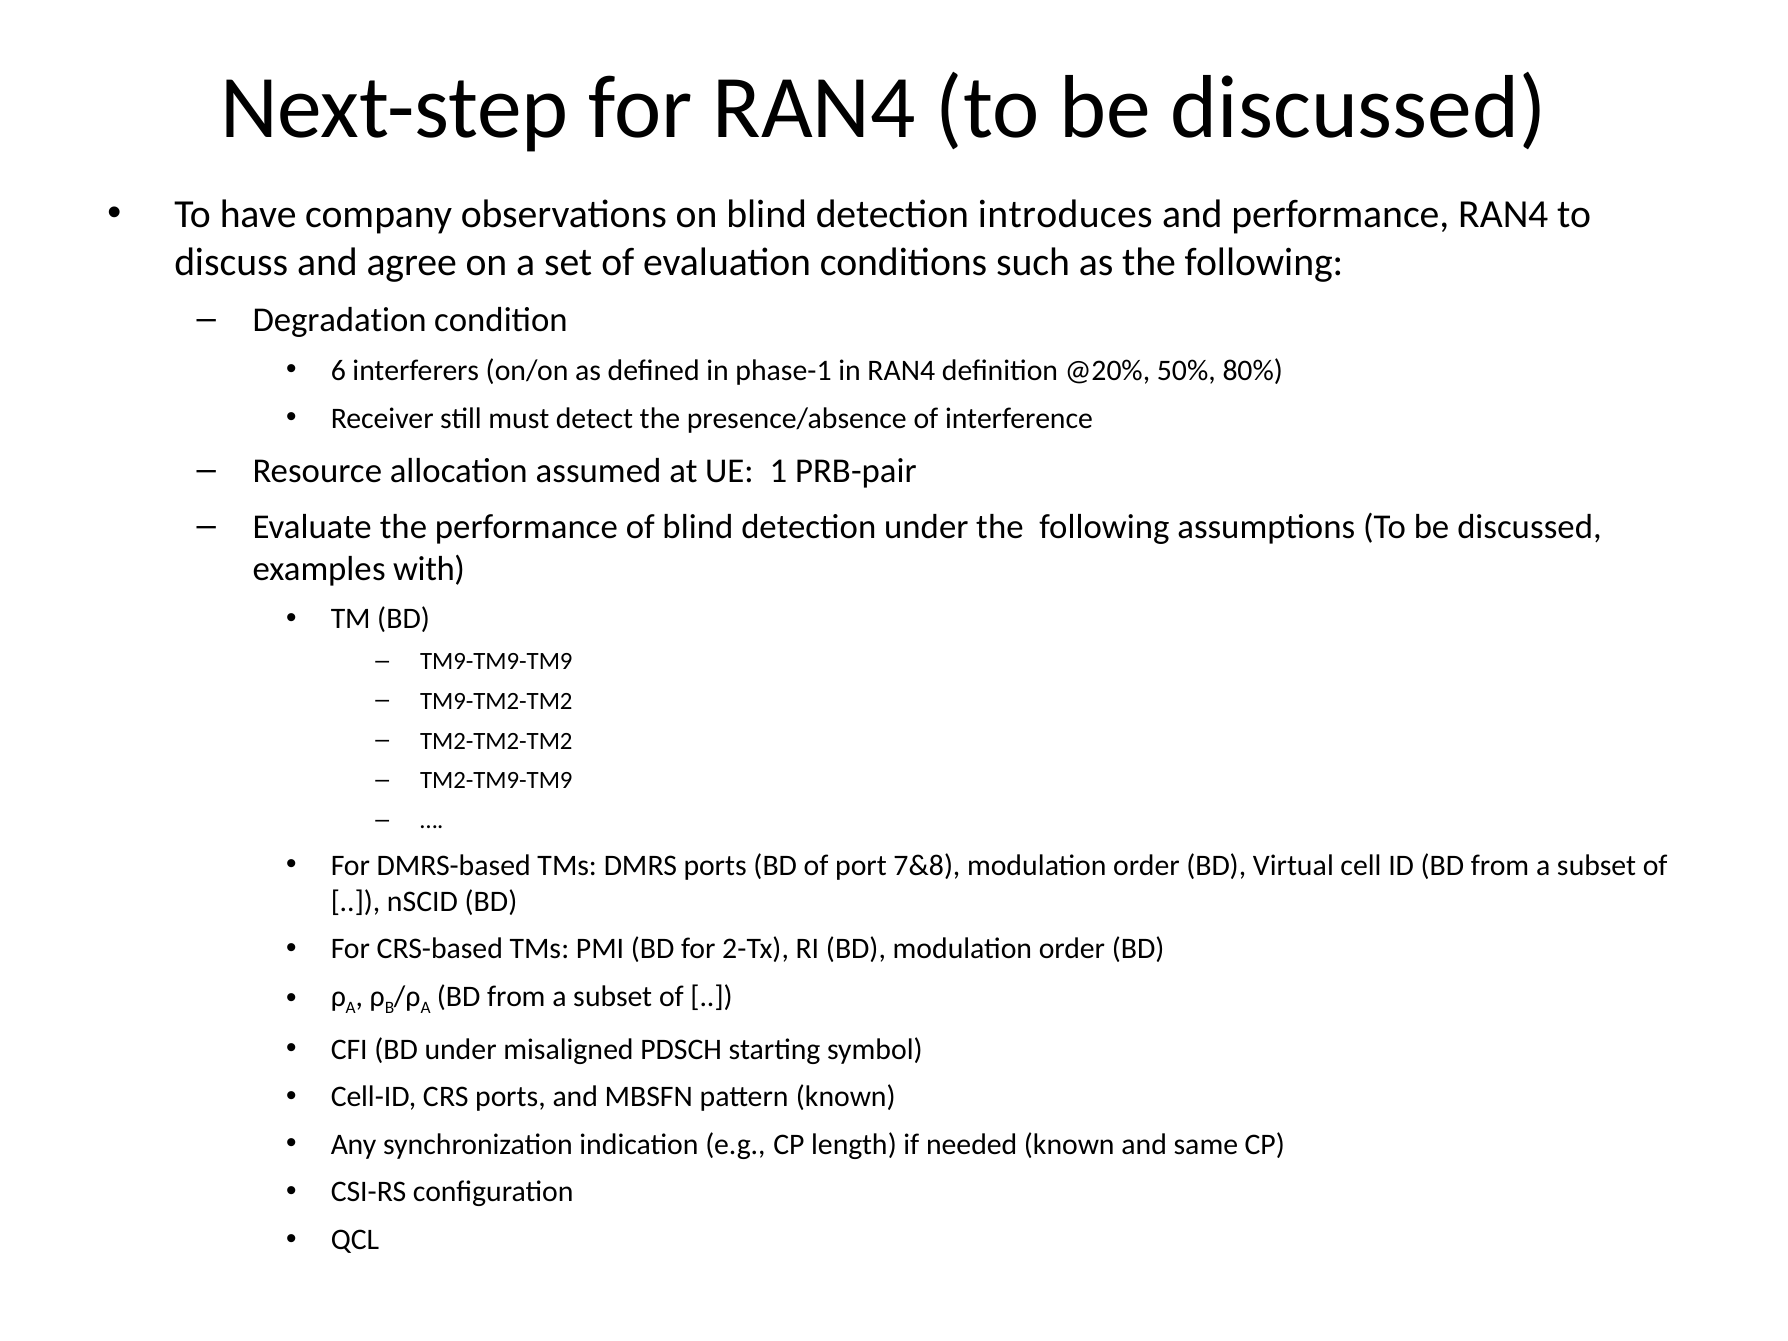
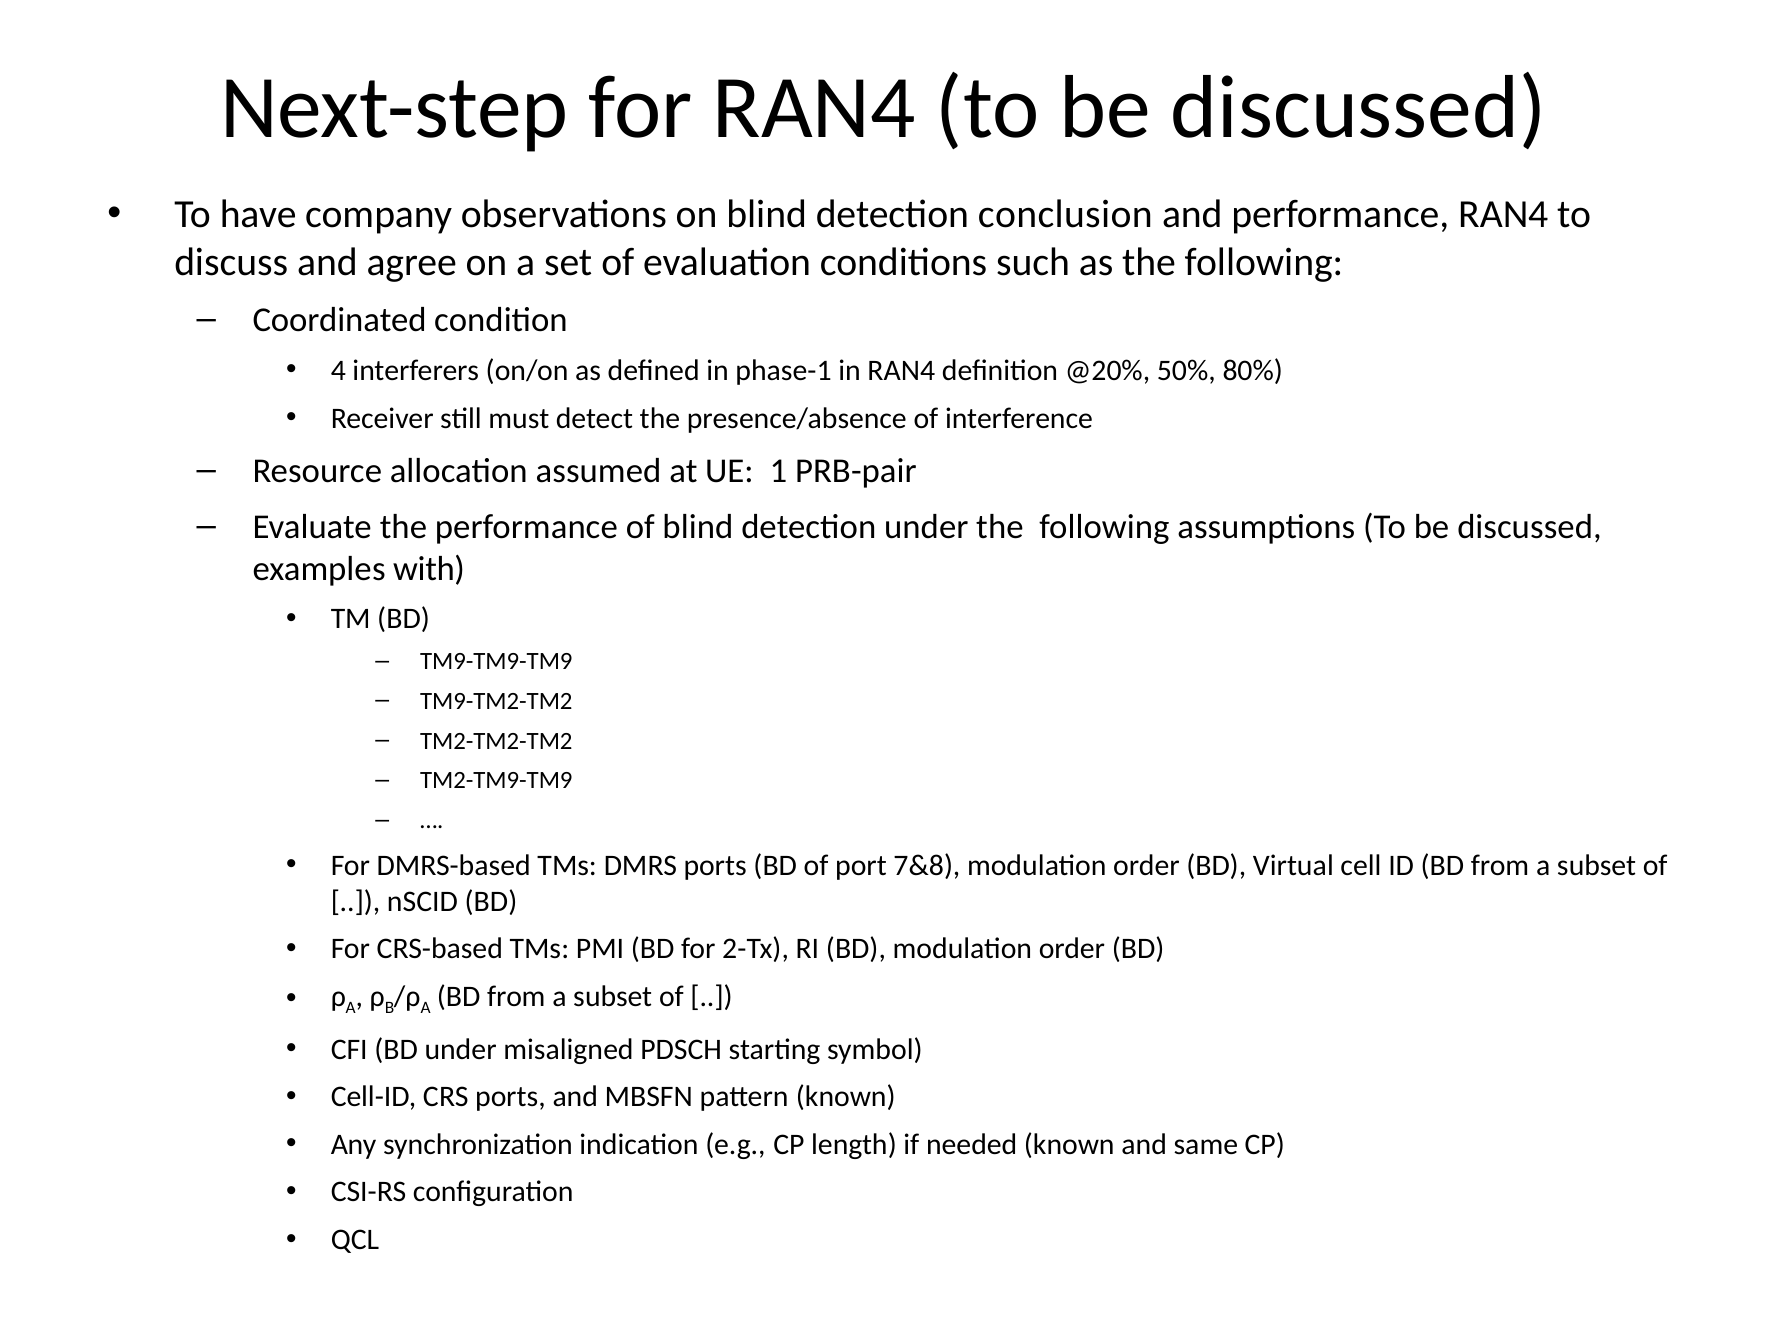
introduces: introduces -> conclusion (1065, 214)
Degradation: Degradation -> Coordinated (340, 320)
6: 6 -> 4 (338, 371)
